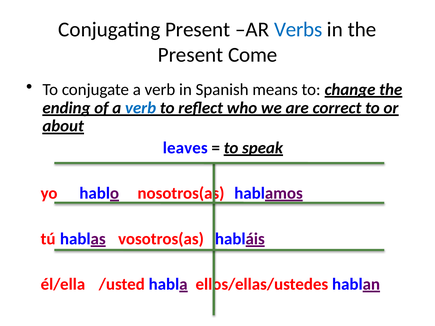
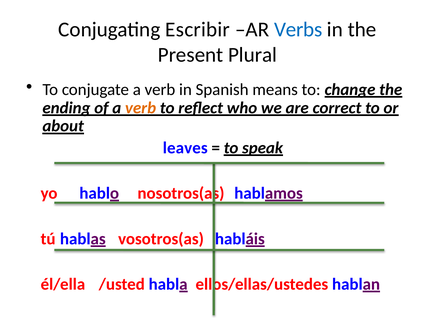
Conjugating Present: Present -> Escribir (198, 29)
Come: Come -> Plural (253, 55)
verb colour: blue -> orange (141, 108)
